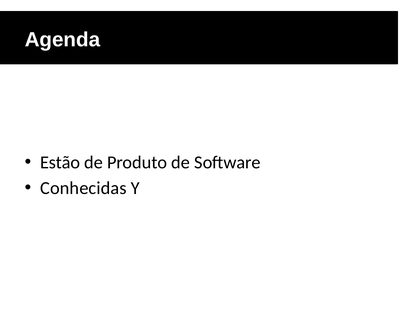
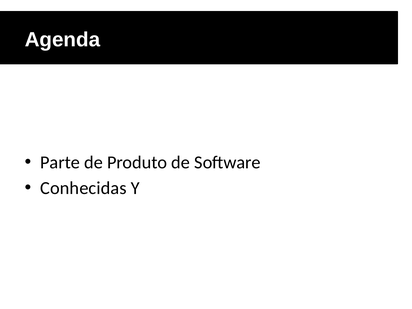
Estão: Estão -> Parte (60, 163)
